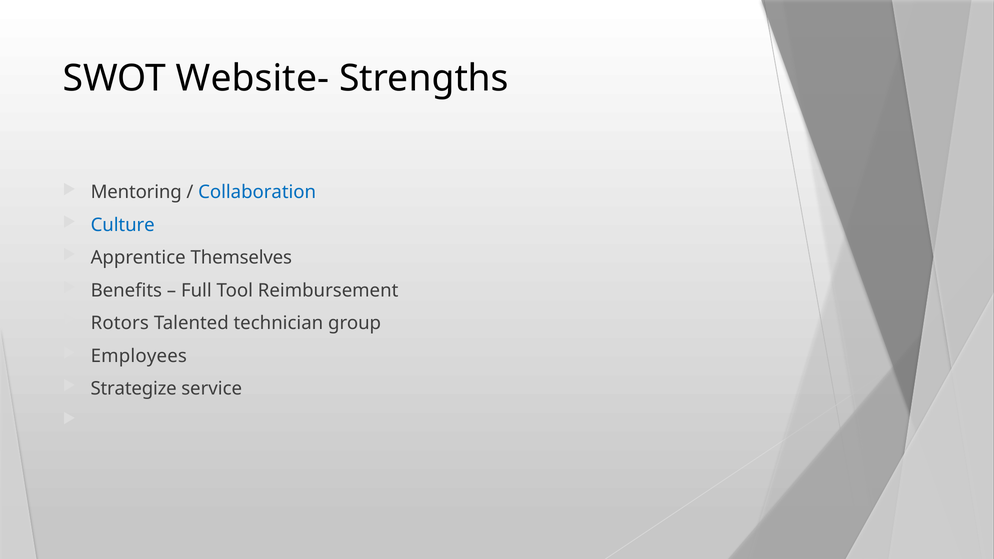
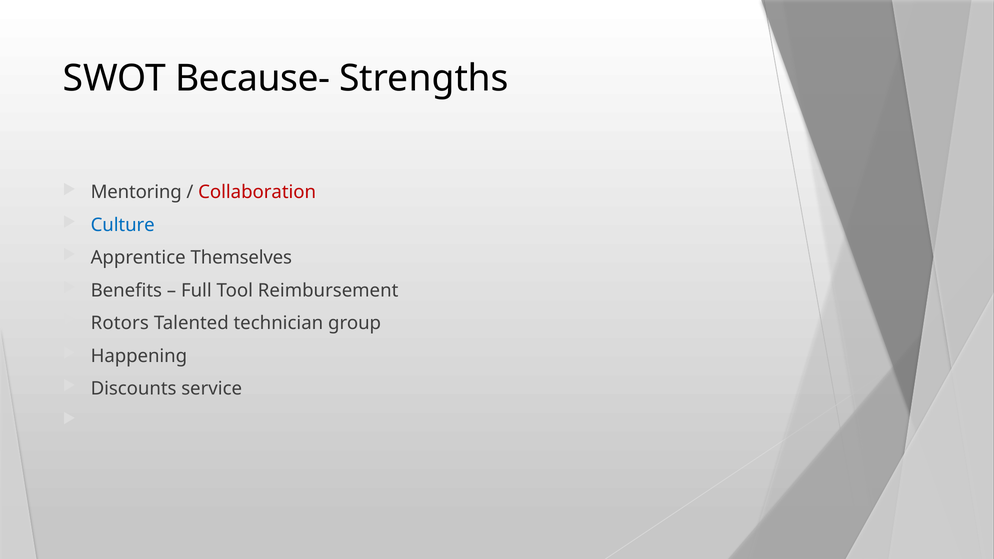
Website-: Website- -> Because- (253, 78)
Collaboration colour: blue -> red (257, 192)
Employees: Employees -> Happening (139, 356)
Strategize: Strategize -> Discounts (134, 389)
